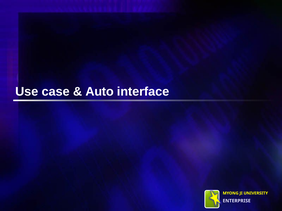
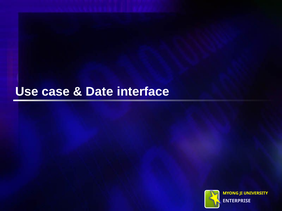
Auto: Auto -> Date (99, 92)
